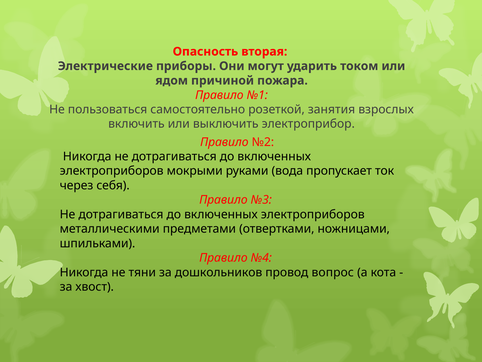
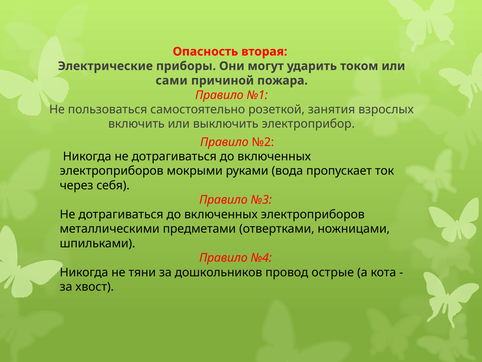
ядом: ядом -> сами (172, 80)
вопрос: вопрос -> острые (333, 272)
